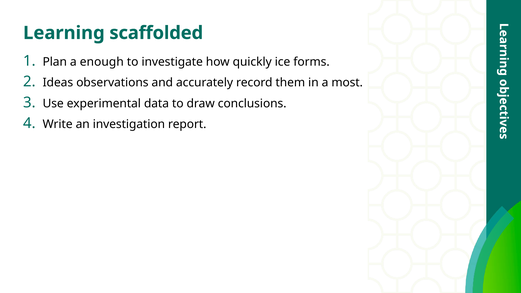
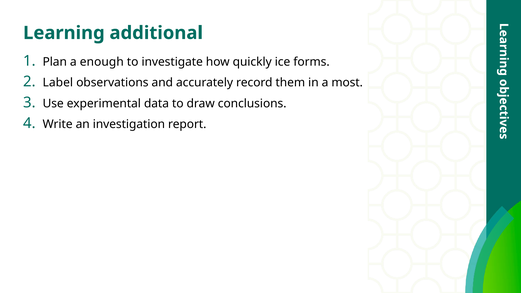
scaffolded: scaffolded -> additional (156, 33)
Ideas: Ideas -> Label (58, 83)
